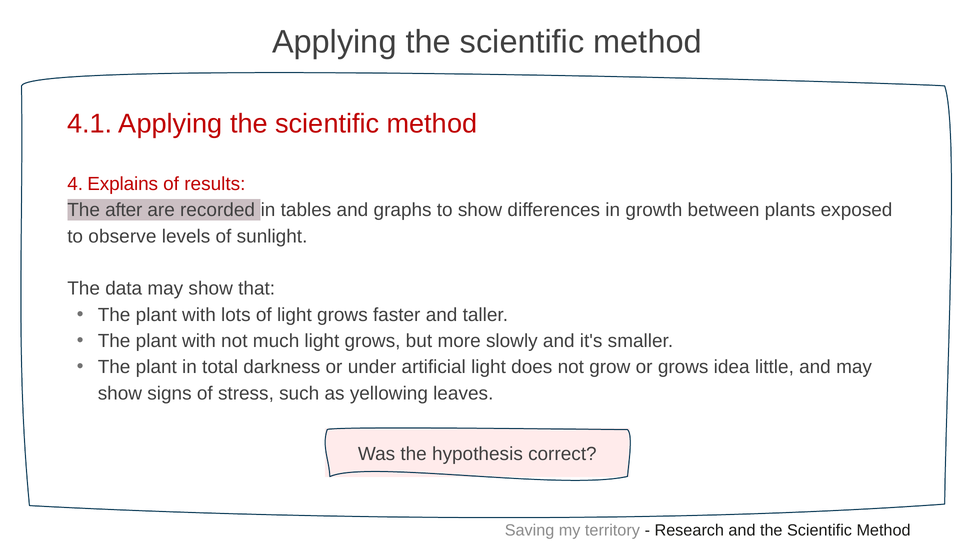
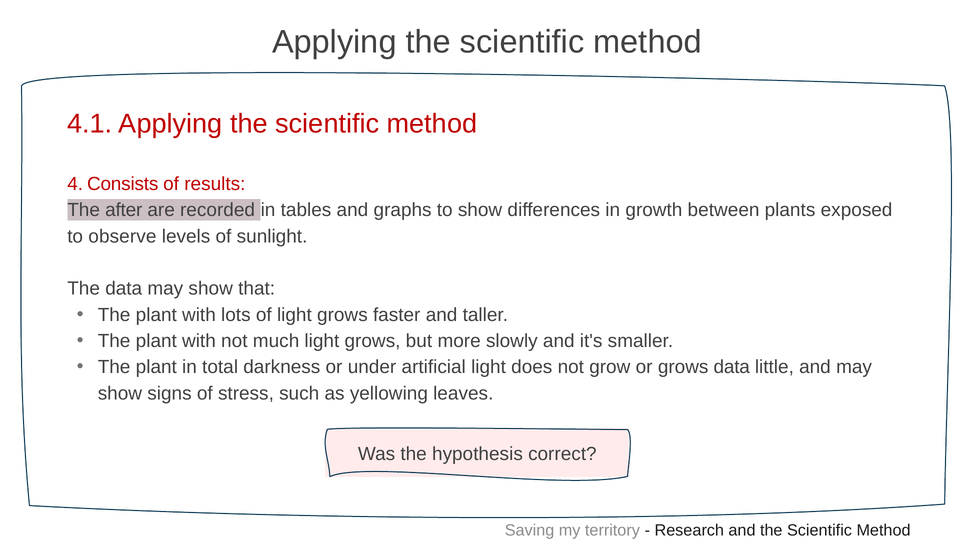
Explains: Explains -> Consists (123, 184)
grows idea: idea -> data (732, 367)
